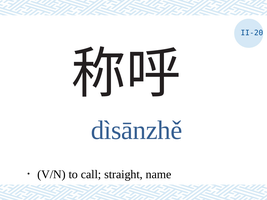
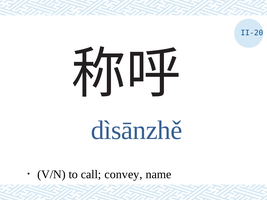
straight: straight -> convey (123, 175)
